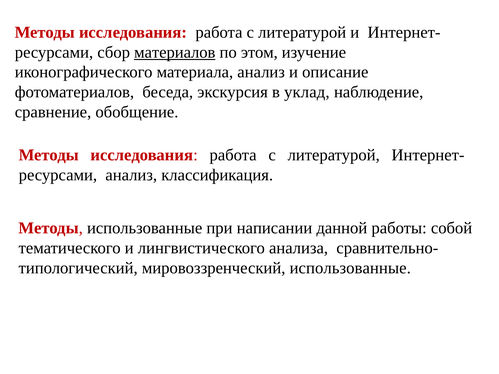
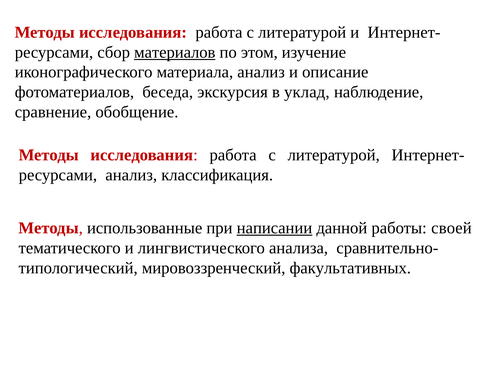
написании underline: none -> present (275, 228)
собой: собой -> своей (451, 228)
мировоззренческий использованные: использованные -> факультативных (350, 268)
